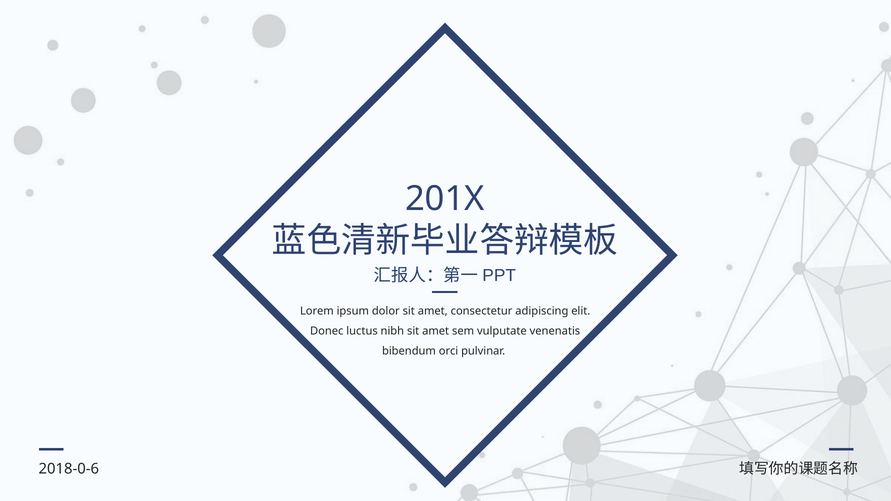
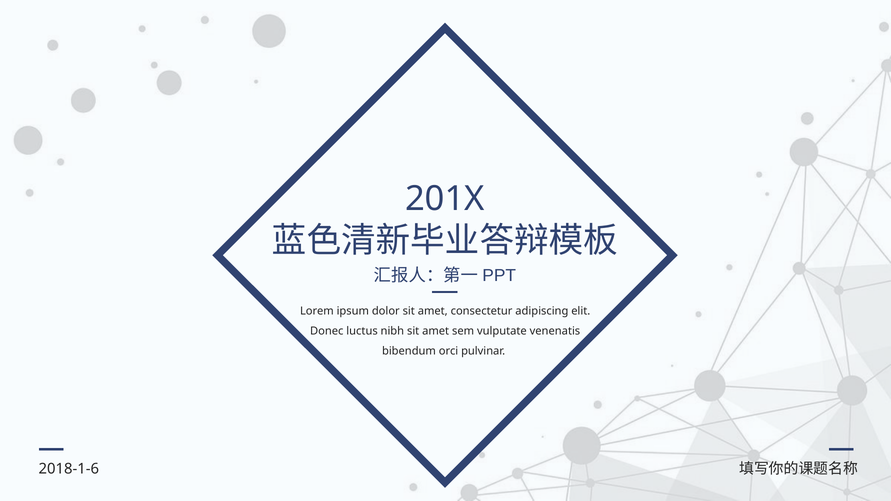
2018-0-6: 2018-0-6 -> 2018-1-6 (69, 469)
